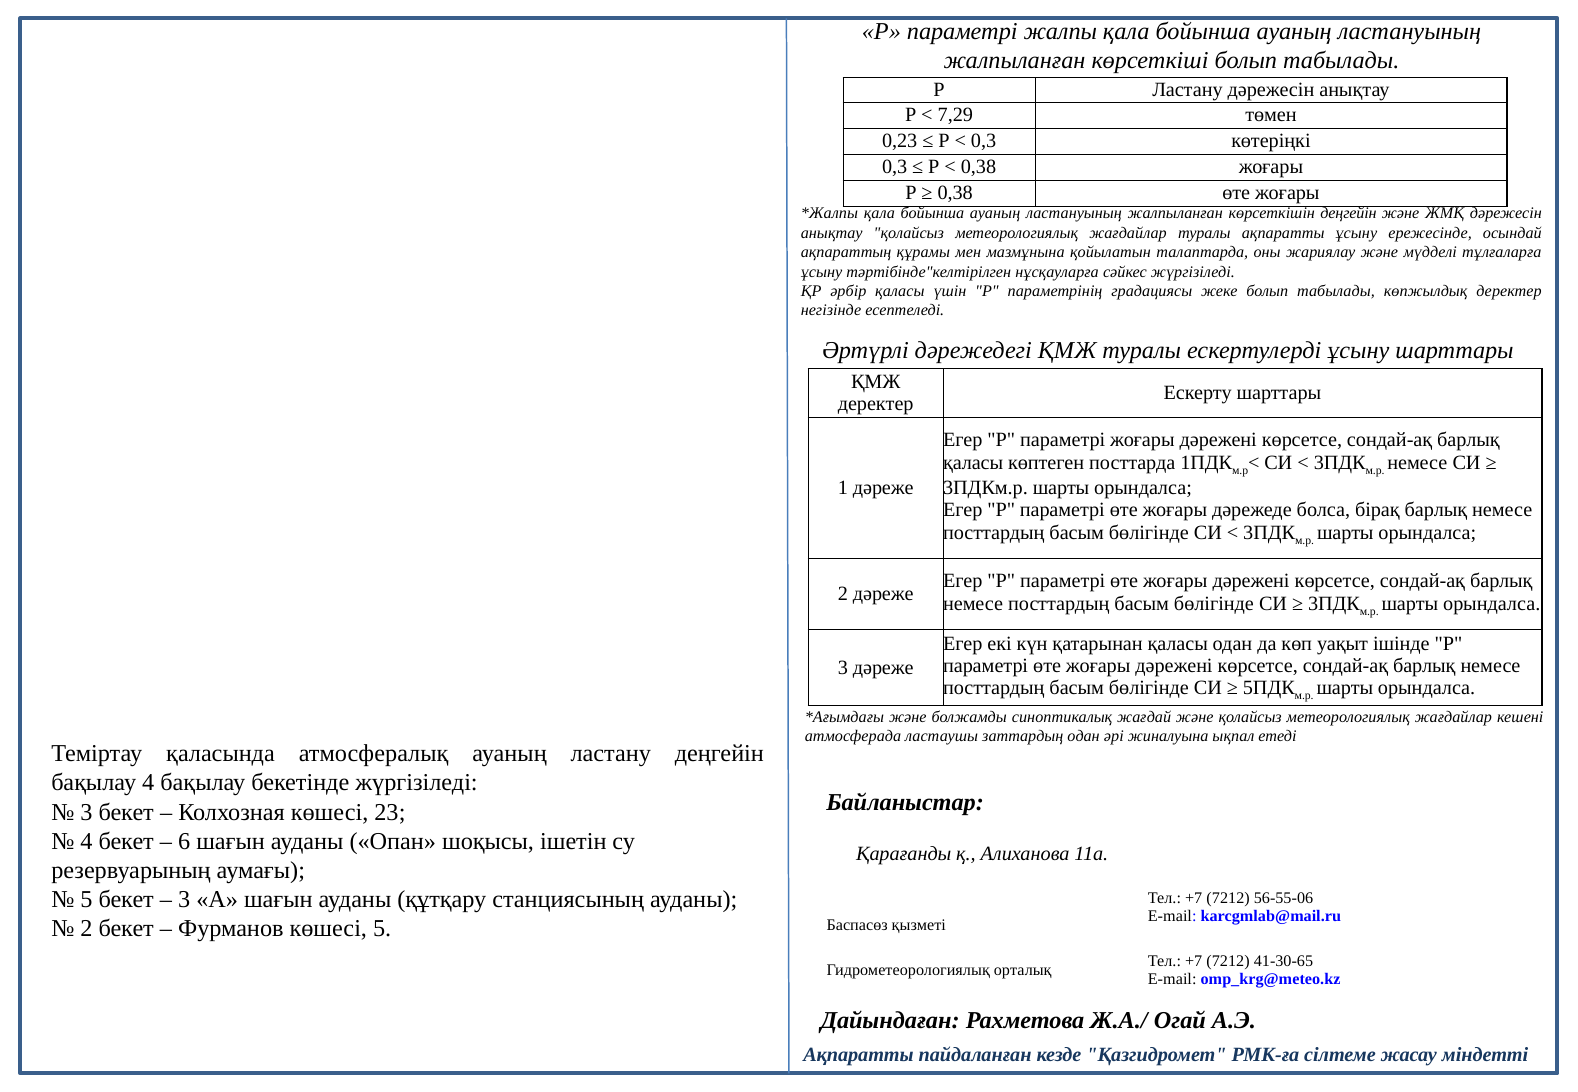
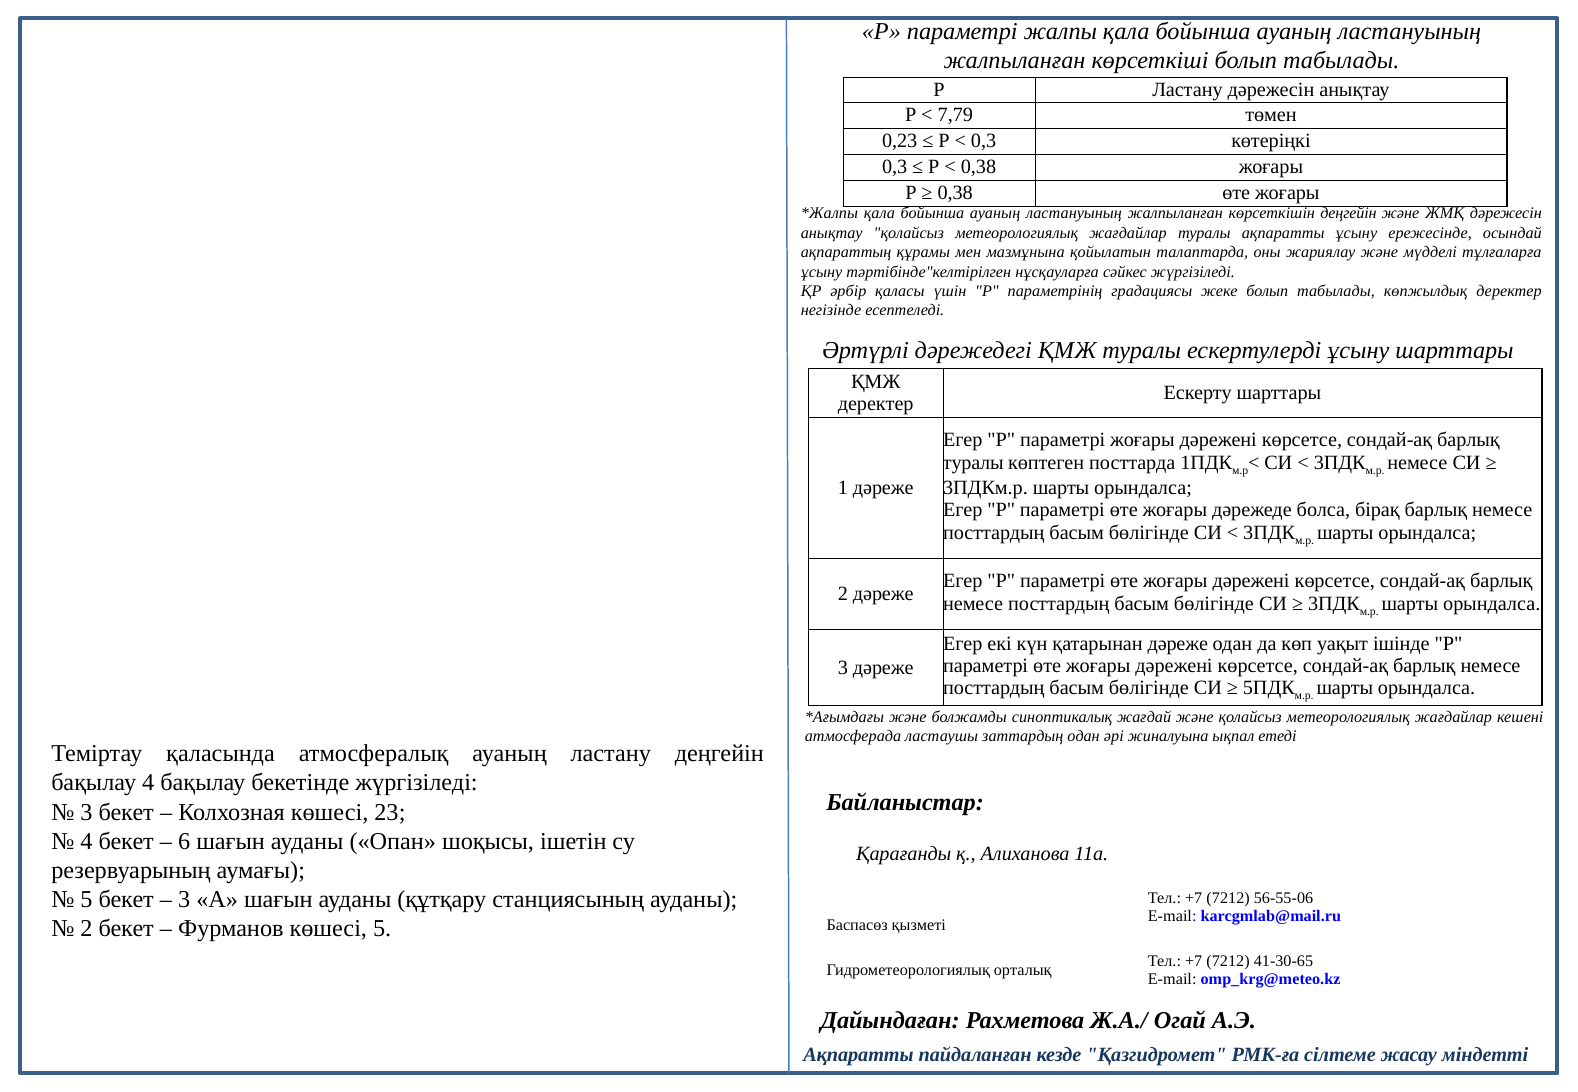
7,29: 7,29 -> 7,79 (955, 115)
қаласы: қаласы -> туралы (973, 463)
қатарынан қаласы: қаласы -> дәреже (1178, 644)
